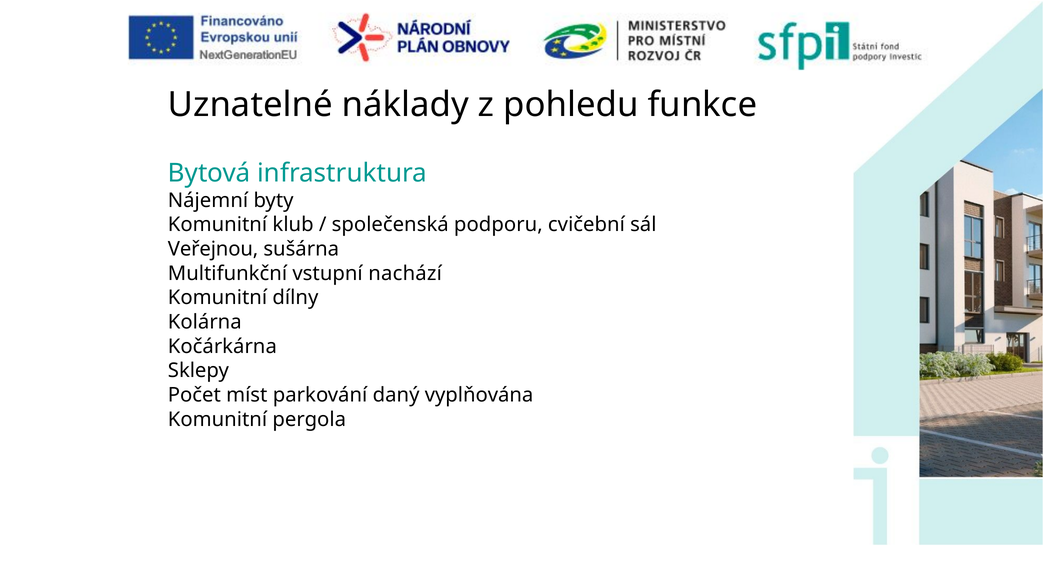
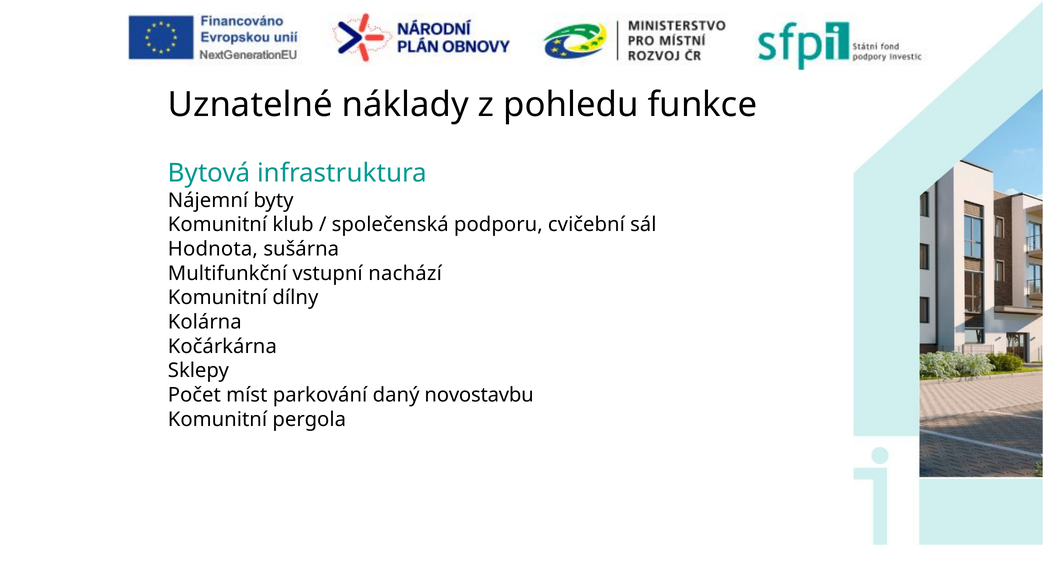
Veřejnou: Veřejnou -> Hodnota (213, 249)
vyplňována: vyplňována -> novostavbu (479, 396)
